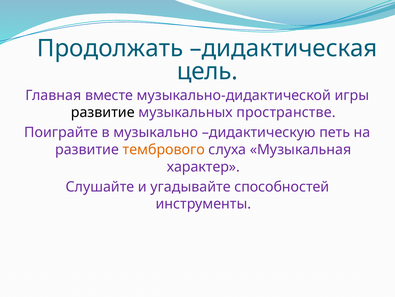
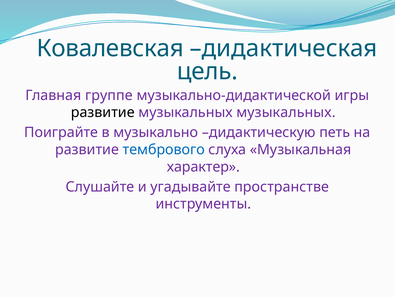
Продолжать: Продолжать -> Ковалевская (110, 48)
вместе: вместе -> группе (109, 95)
музыкальных пространстве: пространстве -> музыкальных (286, 112)
тембрового colour: orange -> blue (164, 149)
способностей: способностей -> пространстве (282, 186)
